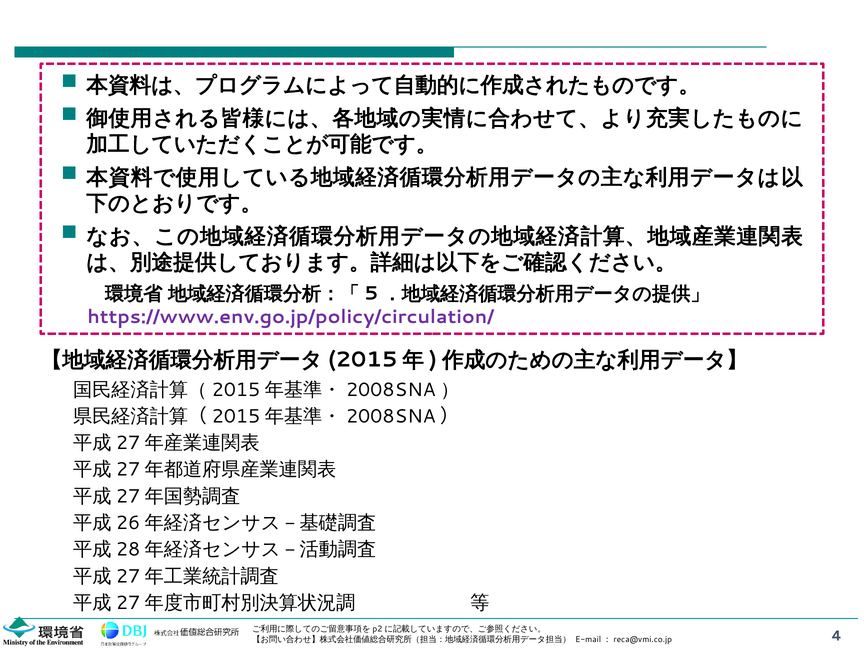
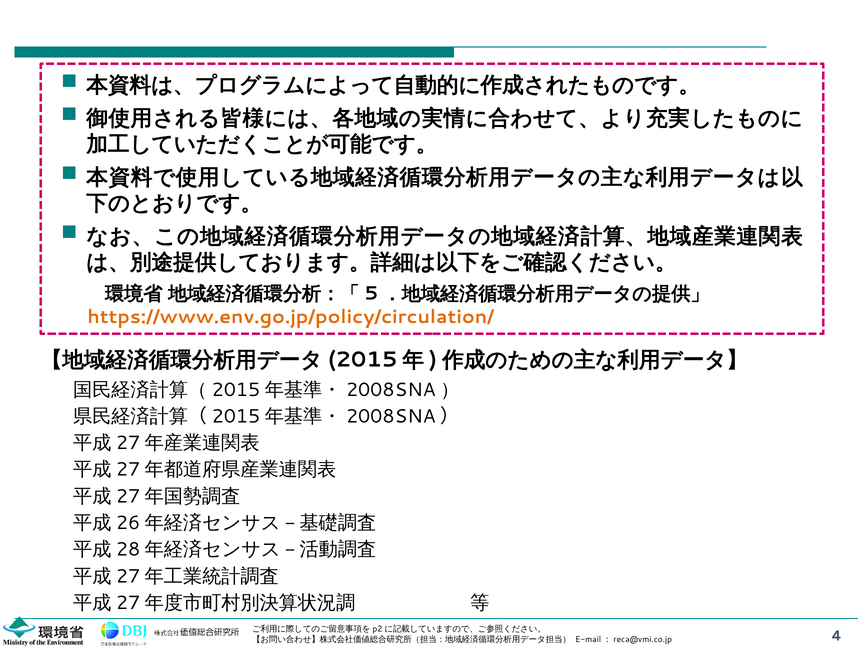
https://www.env.go.jp/policy/circulation/ colour: purple -> orange (291, 317)
